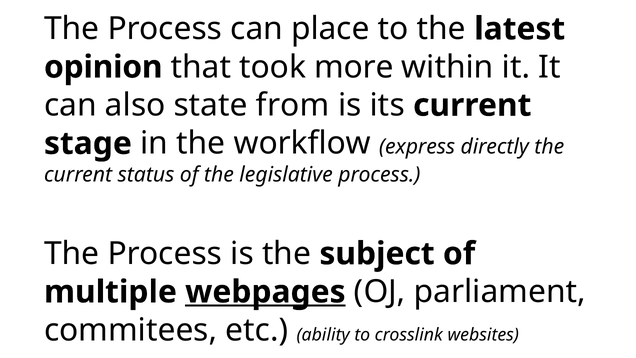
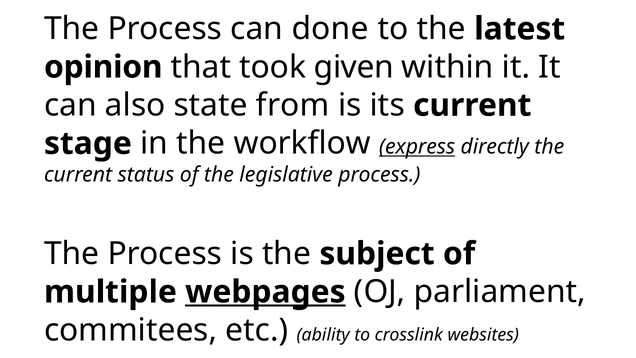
place: place -> done (330, 29)
more: more -> given (354, 67)
express underline: none -> present (417, 147)
